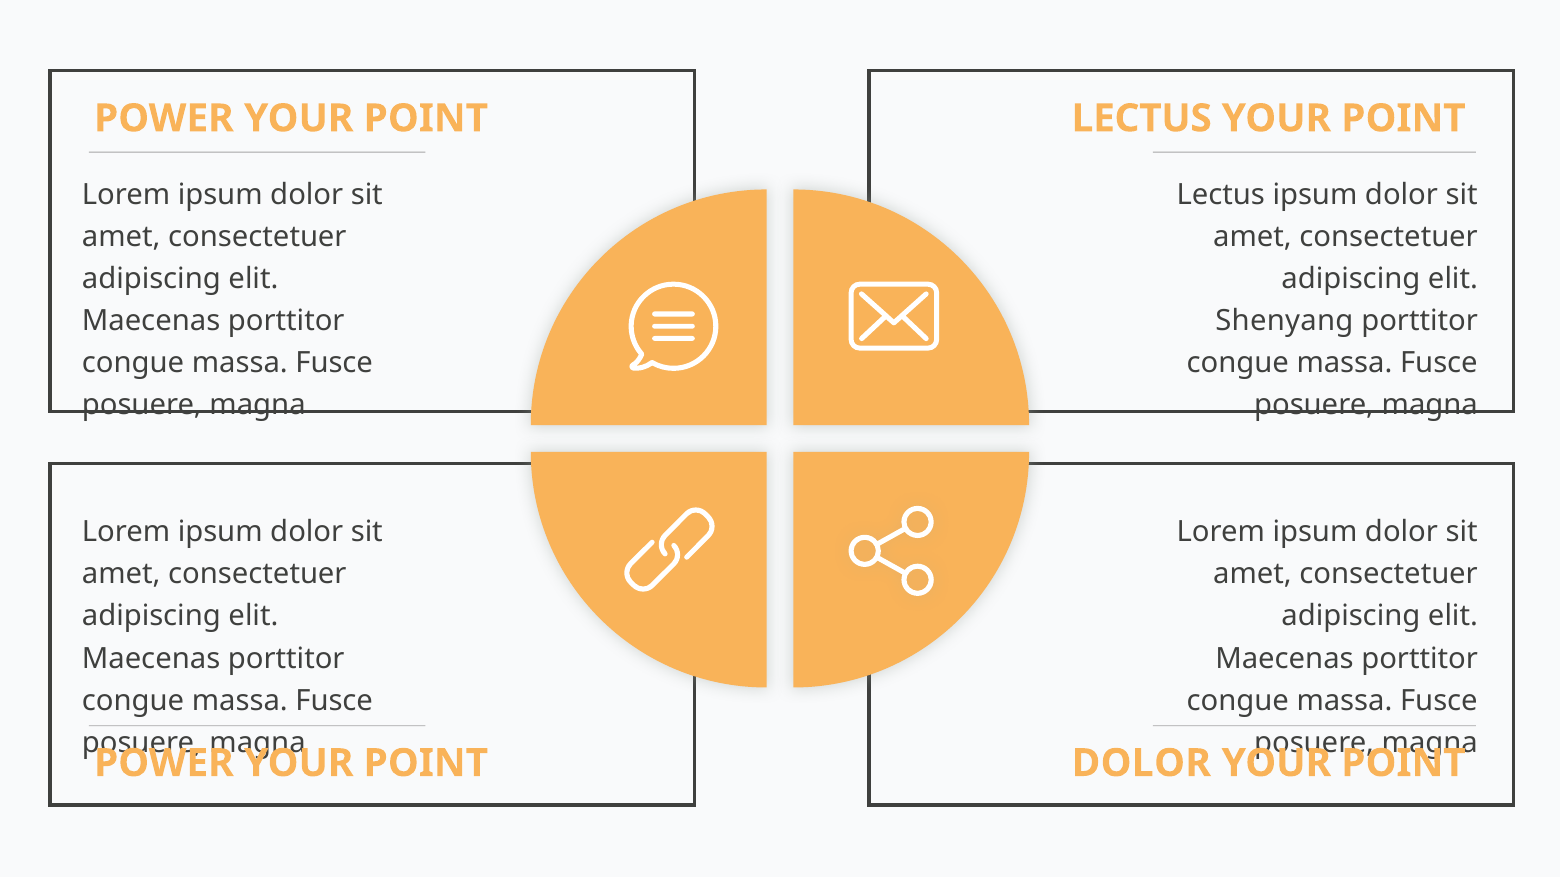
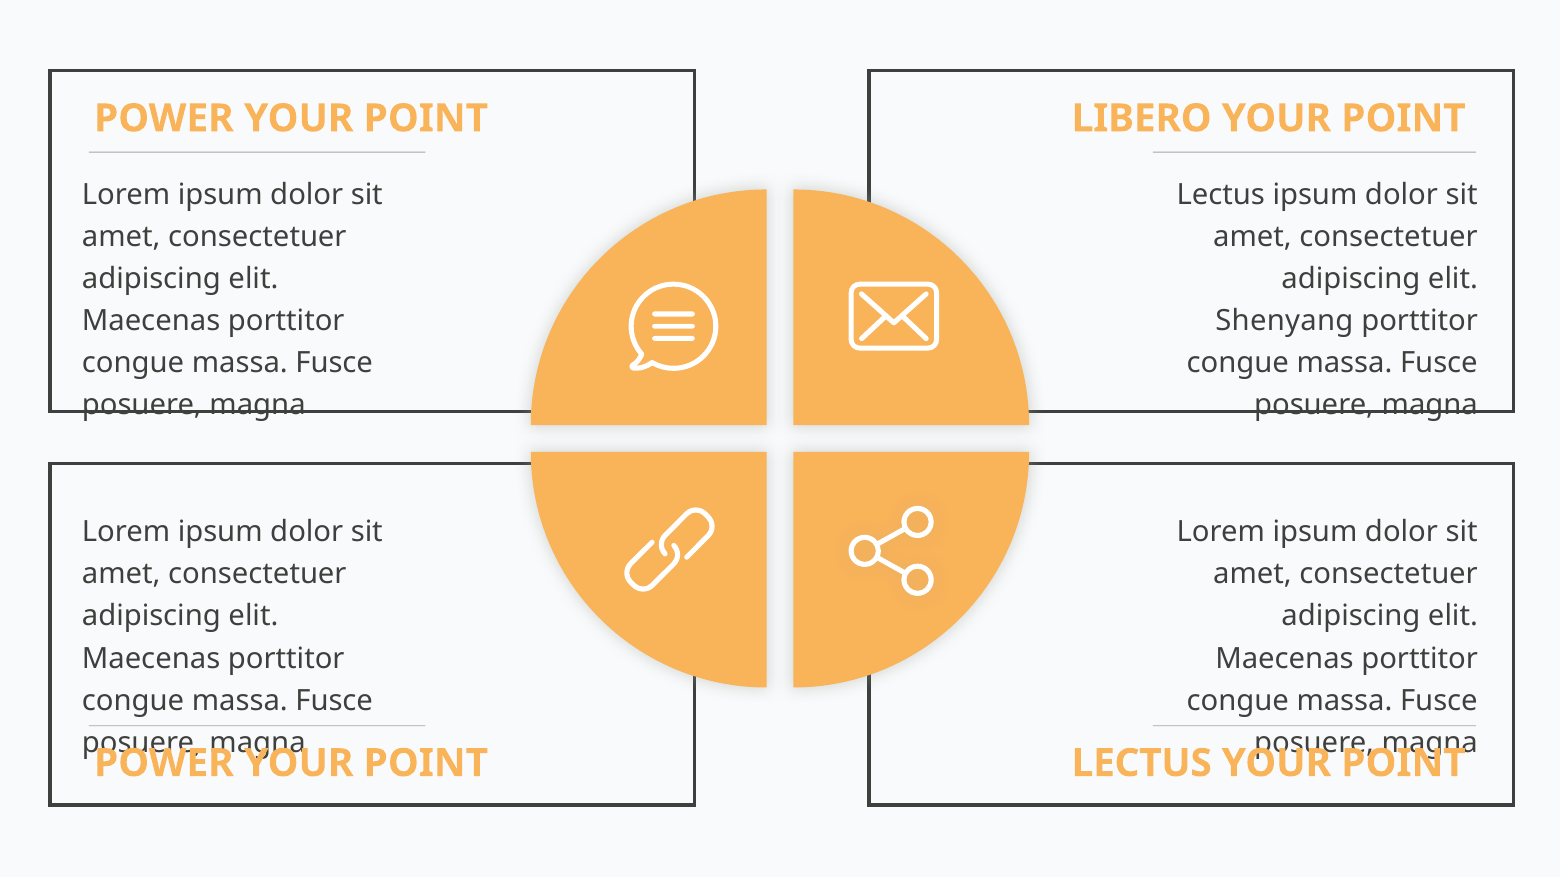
LECTUS: LECTUS -> LIBERO (1142, 118)
DOLOR: DOLOR -> LECTUS (1142, 764)
